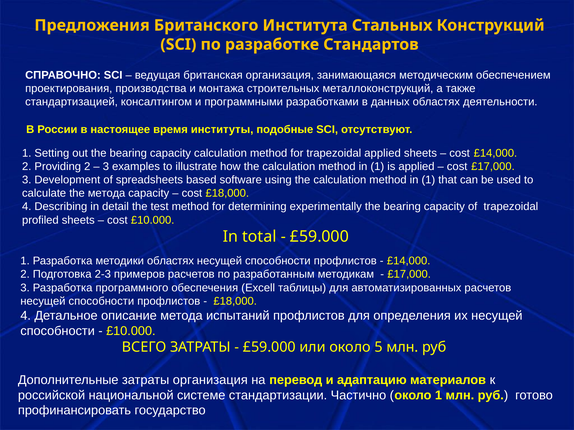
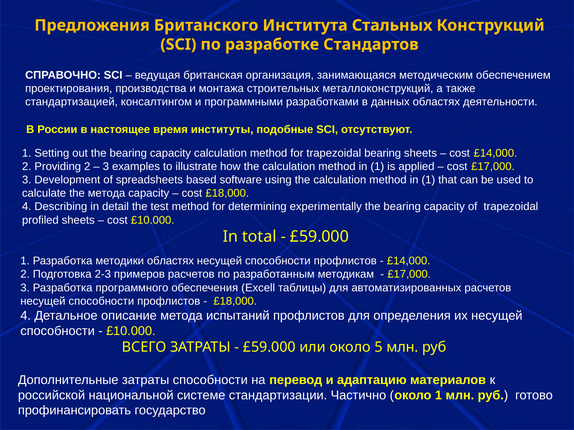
trapezoidal applied: applied -> bearing (383, 153)
затраты организация: организация -> способности (210, 380)
